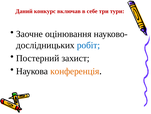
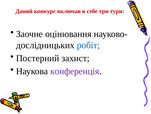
конференція colour: orange -> purple (75, 71)
